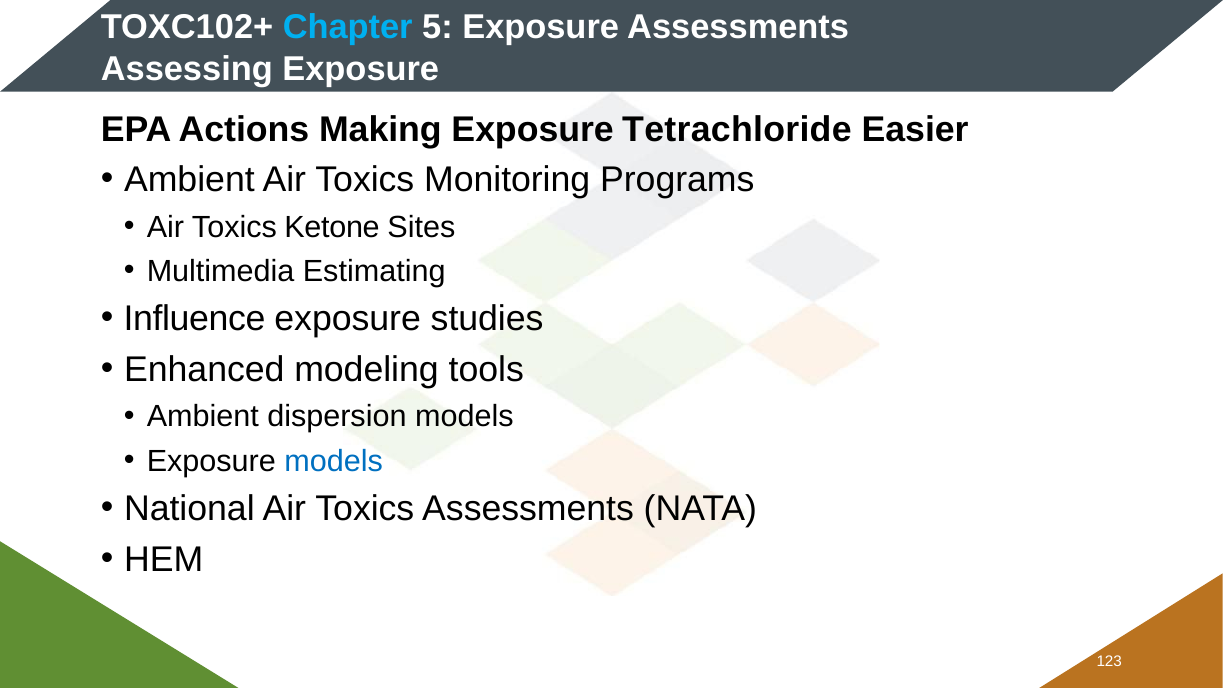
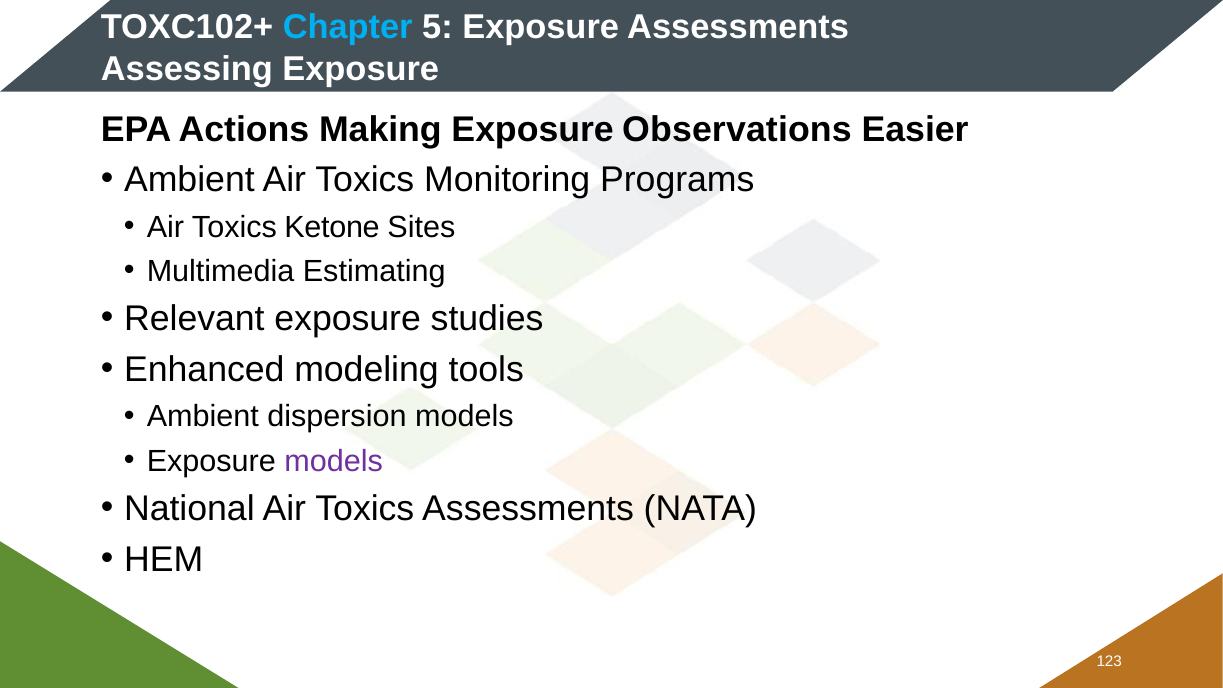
Tetrachloride: Tetrachloride -> Observations (737, 129)
Influence: Influence -> Relevant (194, 319)
models colour: blue -> purple (334, 461)
